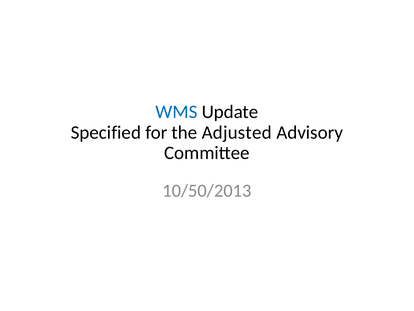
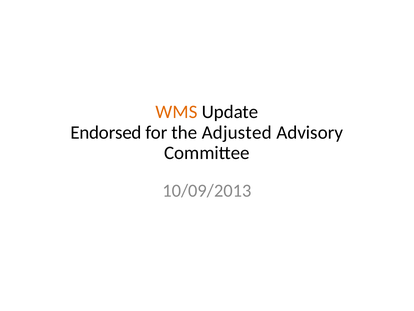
WMS colour: blue -> orange (177, 112)
Specified: Specified -> Endorsed (106, 132)
10/50/2013: 10/50/2013 -> 10/09/2013 (207, 190)
